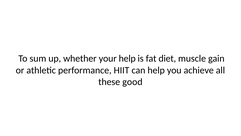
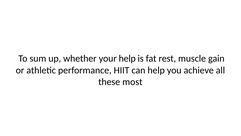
diet: diet -> rest (167, 58)
good: good -> most (132, 82)
